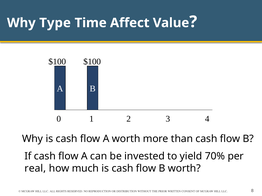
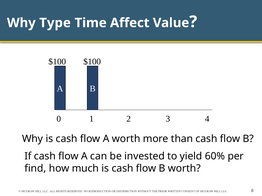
70%: 70% -> 60% (215, 157)
real: real -> find (35, 169)
